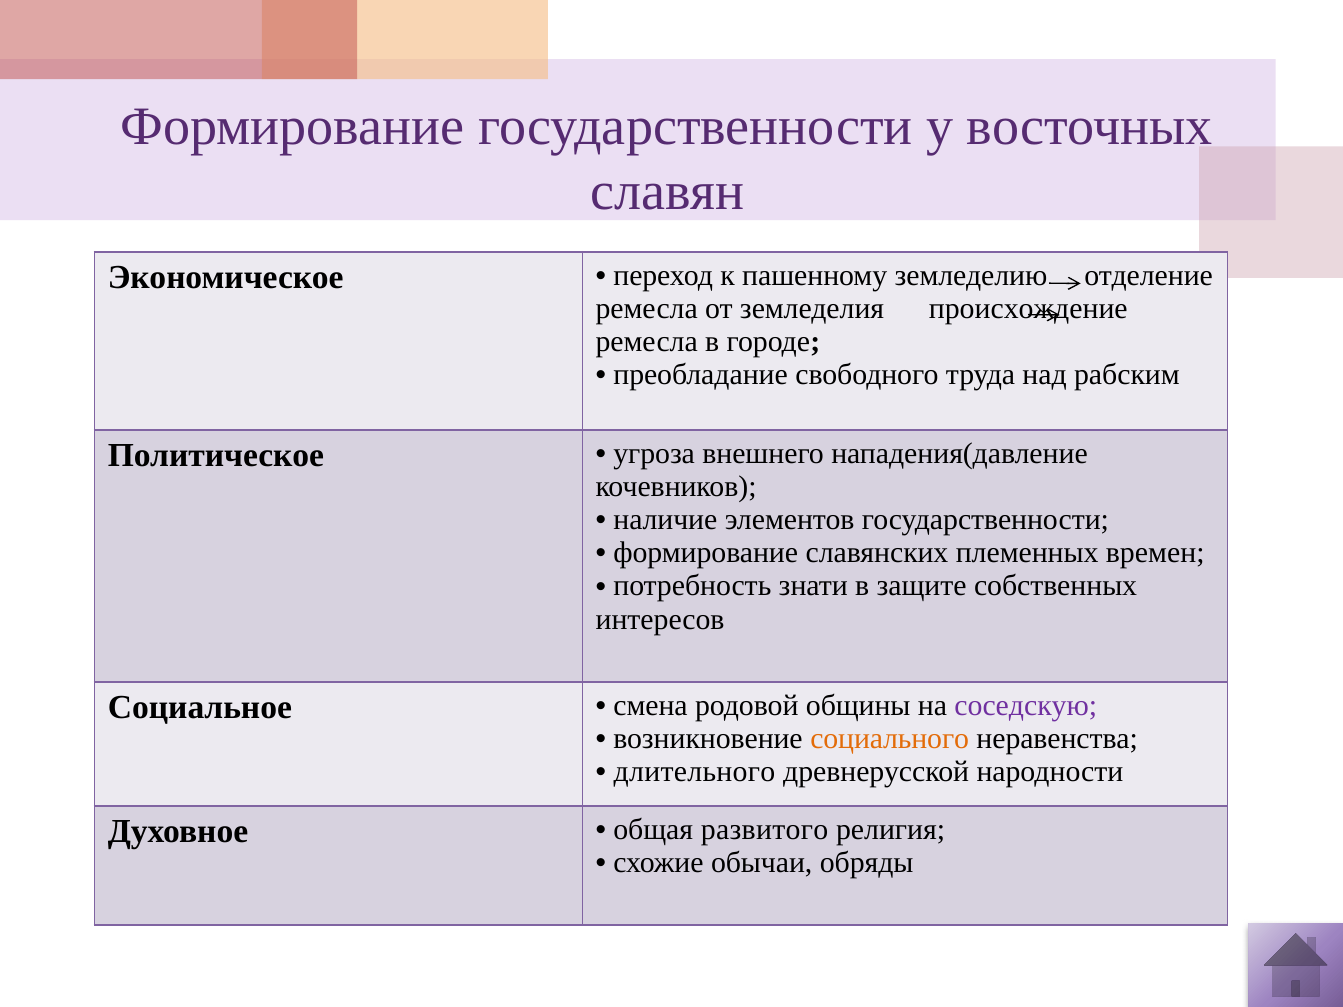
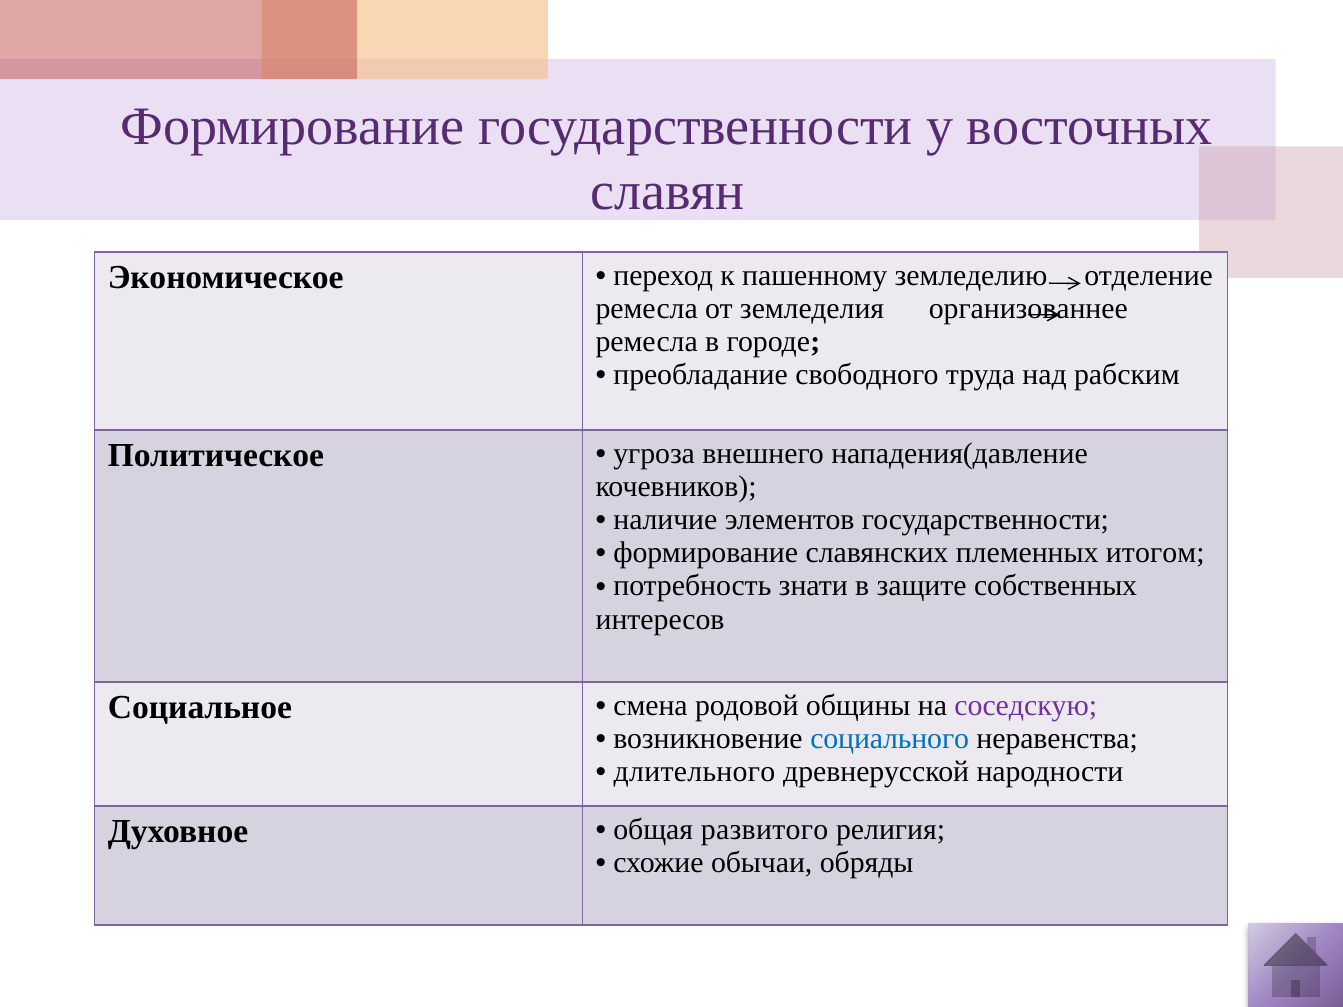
происхождение: происхождение -> организованнее (1028, 308)
времен: времен -> итогом (1155, 553)
социального colour: orange -> blue (890, 739)
